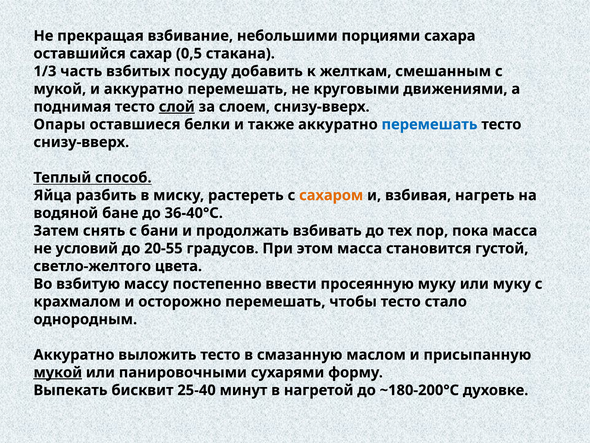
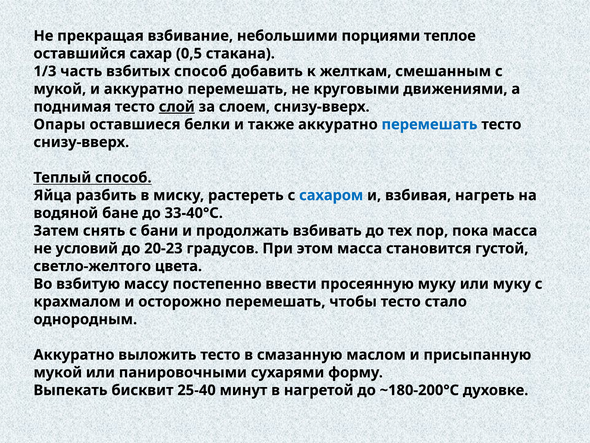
сахара: сахара -> теплое (450, 36)
взбитых посуду: посуду -> способ (201, 71)
сахаром colour: orange -> blue (331, 195)
36-40°С: 36-40°С -> 33-40°С (194, 213)
20-55: 20-55 -> 20-23 (163, 248)
мукой underline: present -> none (58, 372)
